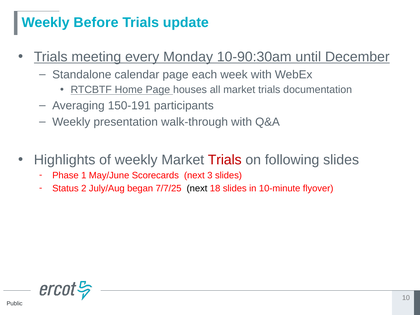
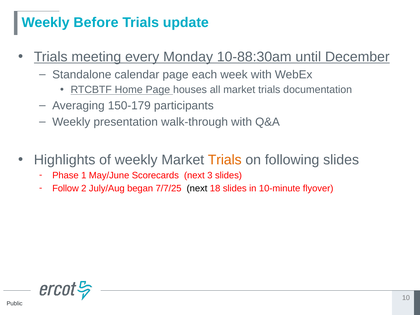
10-90:30am: 10-90:30am -> 10-88:30am (254, 57)
150-191: 150-191 -> 150-179 (129, 106)
Trials colour: red -> orange (225, 160)
Status: Status -> Follow (66, 188)
